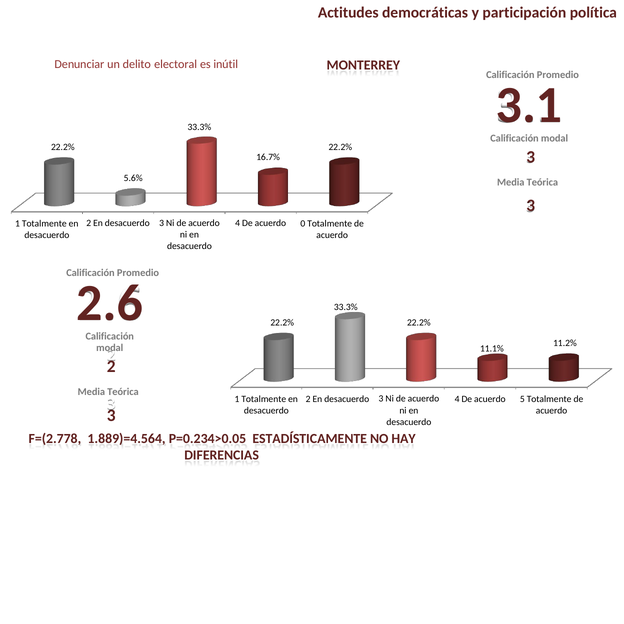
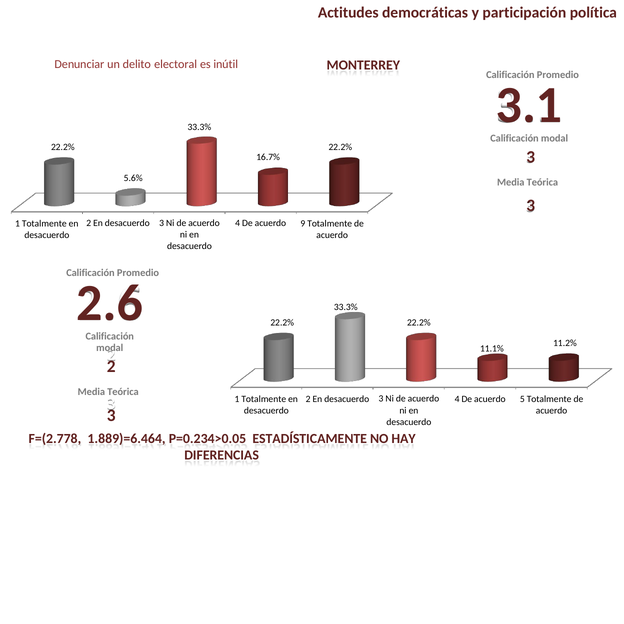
0: 0 -> 9 (303, 223)
1.889)=4.564: 1.889)=4.564 -> 1.889)=6.464 (126, 439)
